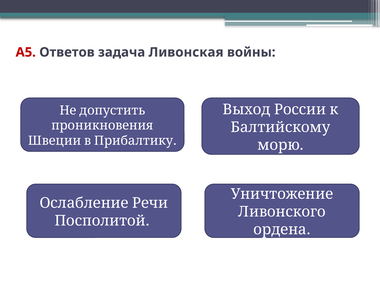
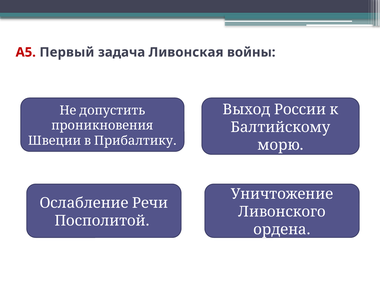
Ответов: Ответов -> Первый (67, 52)
